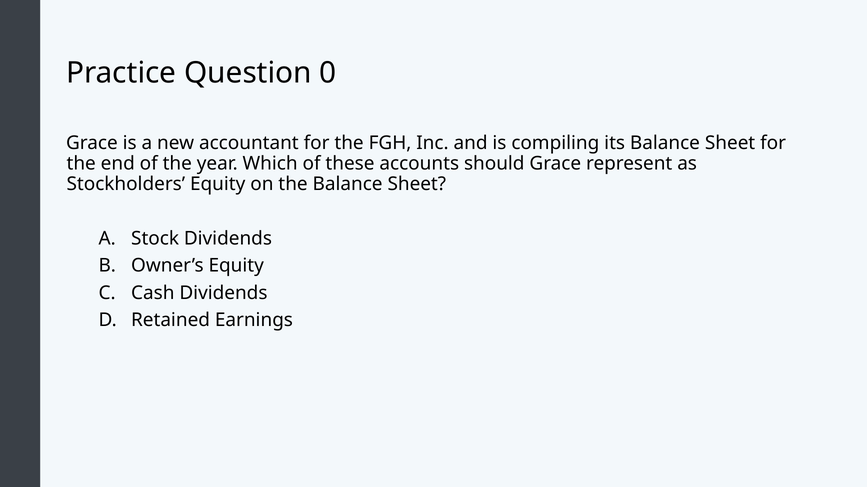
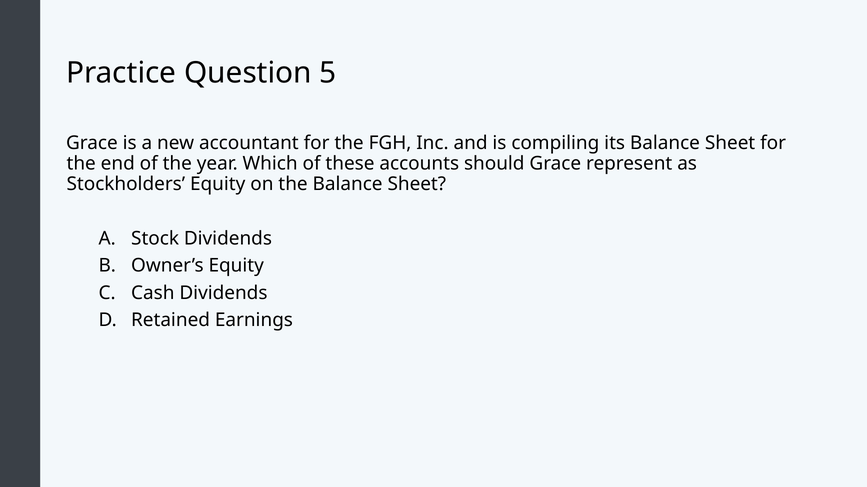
0: 0 -> 5 (328, 73)
